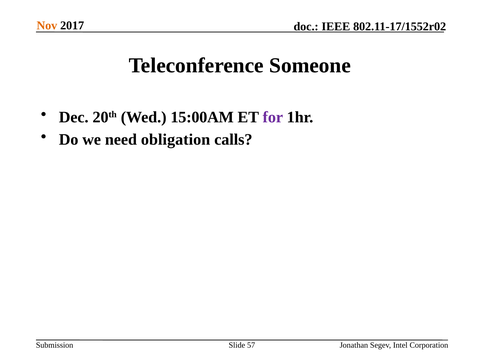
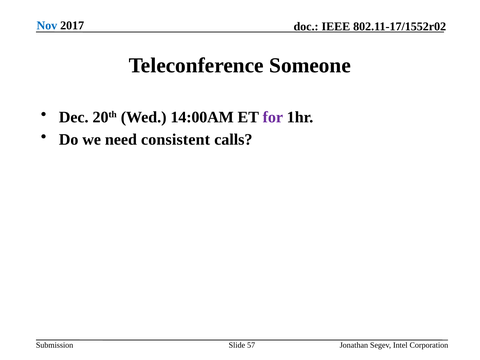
Nov colour: orange -> blue (47, 25)
15:00AM: 15:00AM -> 14:00AM (202, 117)
obligation: obligation -> consistent (176, 140)
